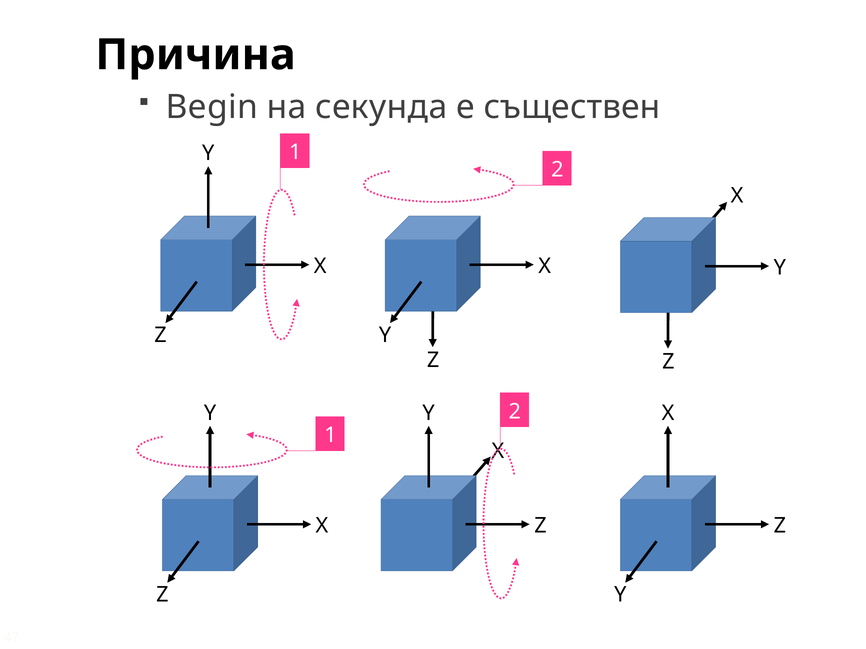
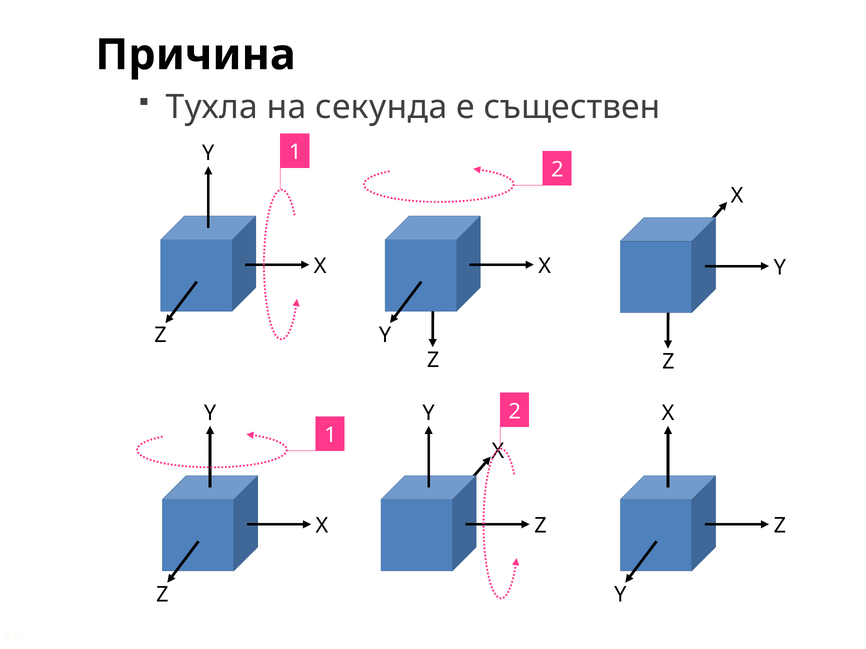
Begin: Begin -> Тухла (212, 107)
